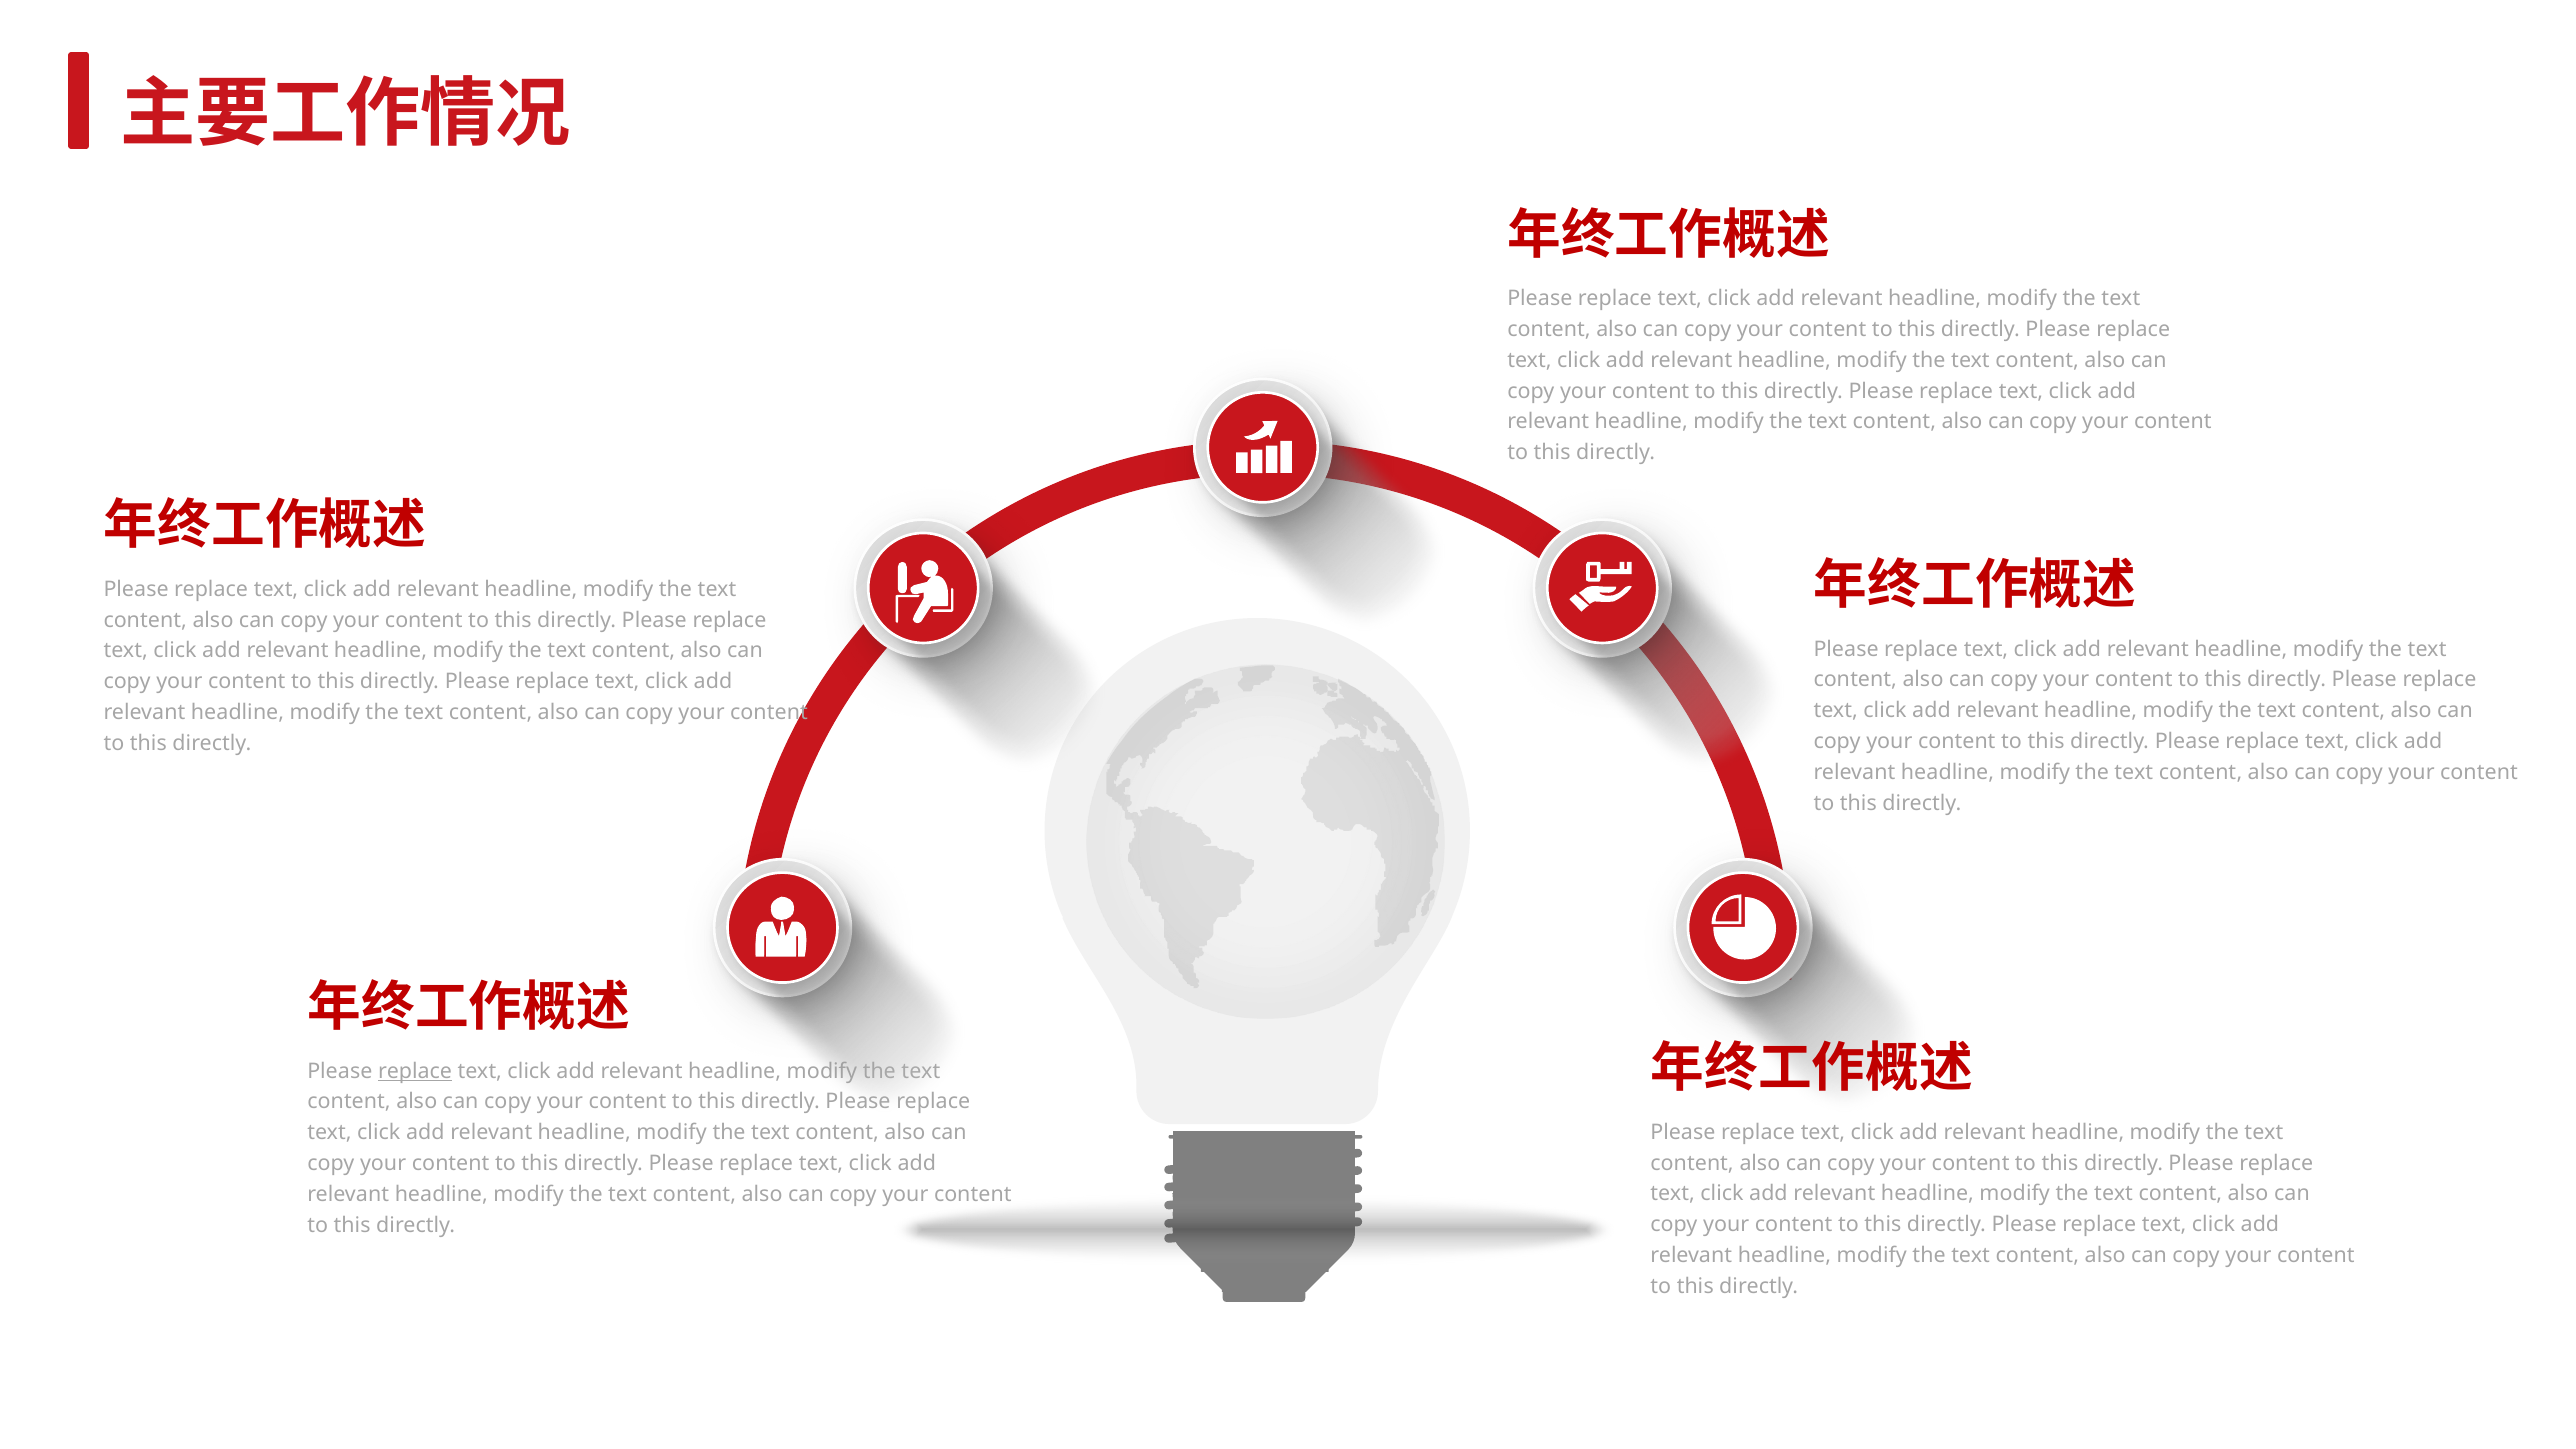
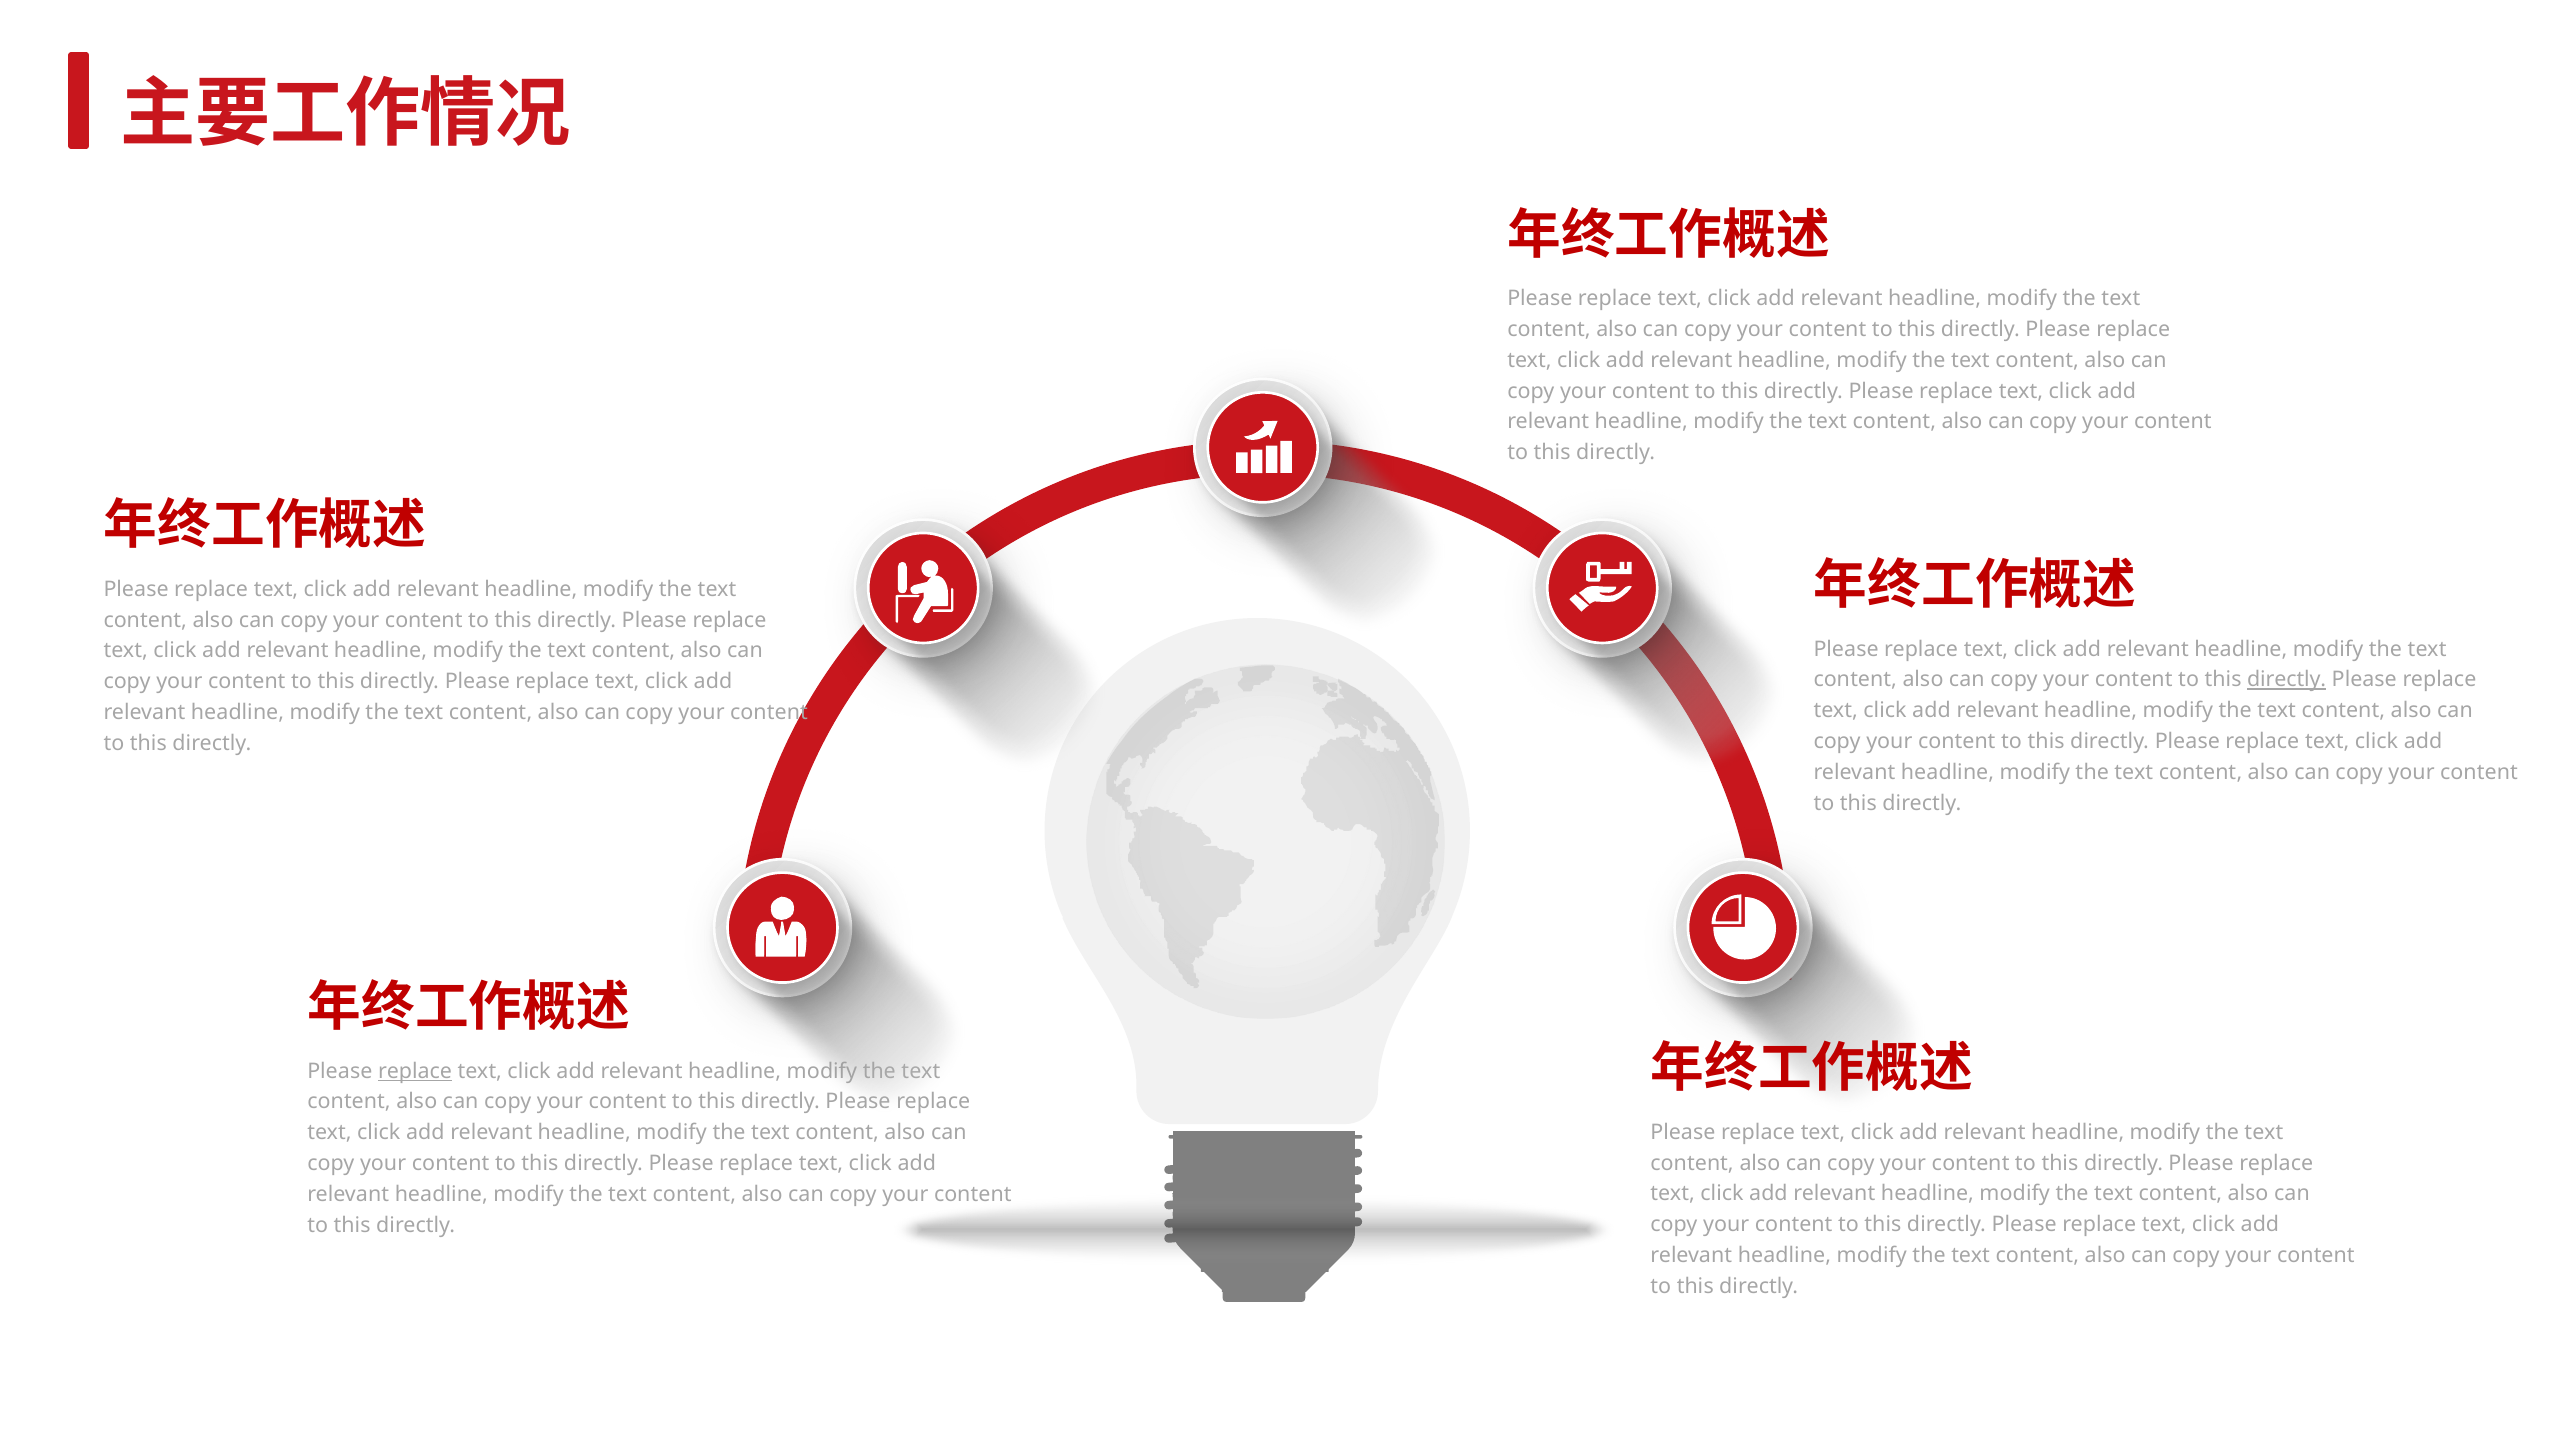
directly underline: none -> present (2287, 680)
